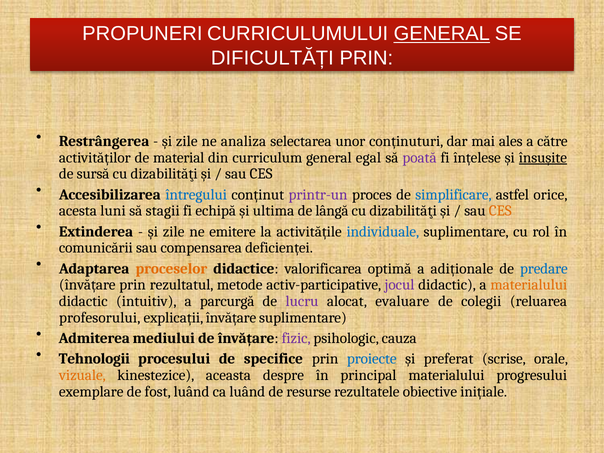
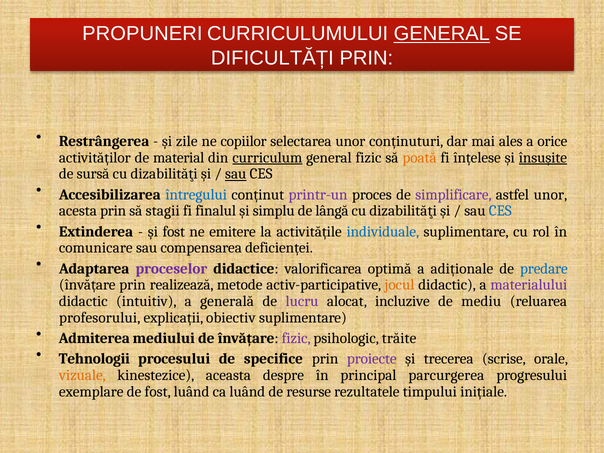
analiza: analiza -> copiilor (244, 141)
către: către -> orice (552, 141)
curriculum underline: none -> present (267, 158)
general egal: egal -> fizic (369, 158)
poată colour: purple -> orange (420, 158)
sau underline: none -> present (236, 174)
simplificare colour: blue -> purple (453, 195)
astfel orice: orice -> unor (550, 195)
acesta luni: luni -> prin (113, 211)
echipă: echipă -> finalul (216, 211)
ultima: ultima -> simplu (274, 211)
CES colour: orange -> blue (500, 211)
zile: zile -> fost (174, 232)
comunicării: comunicării -> comunicare (96, 248)
proceselor colour: orange -> purple (171, 269)
rezultatul: rezultatul -> realizează (182, 285)
jocul colour: purple -> orange (399, 285)
materialului colour: orange -> purple (529, 285)
parcurgă: parcurgă -> generală (227, 301)
evaluare: evaluare -> incluzive (402, 301)
colegii: colegii -> mediu (481, 301)
explicații învățare: învățare -> obiectiv (231, 318)
cauza: cauza -> trăite (399, 338)
proiecte colour: blue -> purple (372, 359)
preferat: preferat -> trecerea (449, 359)
principal materialului: materialului -> parcurgerea (446, 375)
obiective: obiective -> timpului (430, 392)
